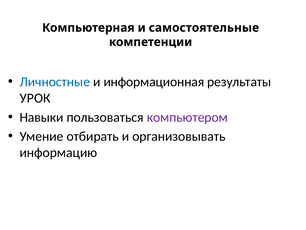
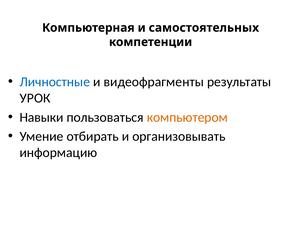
самостоятельные: самостоятельные -> самостоятельных (204, 28)
информационная: информационная -> видеофрагменты (154, 82)
компьютером colour: purple -> orange (187, 117)
